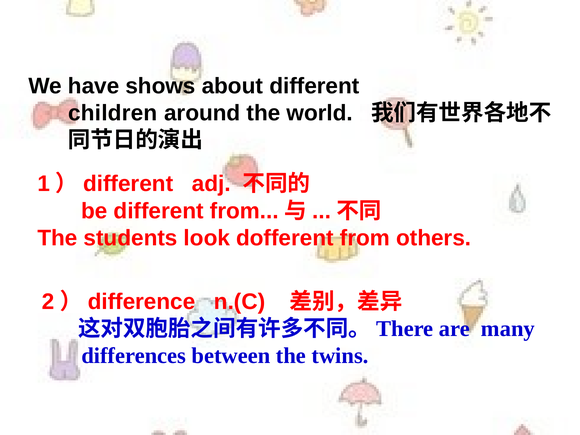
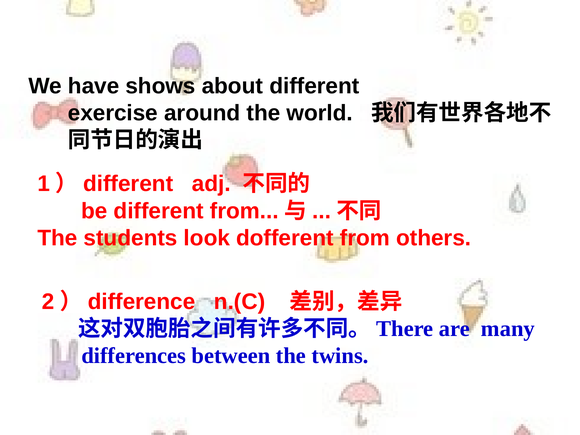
children: children -> exercise (113, 113)
